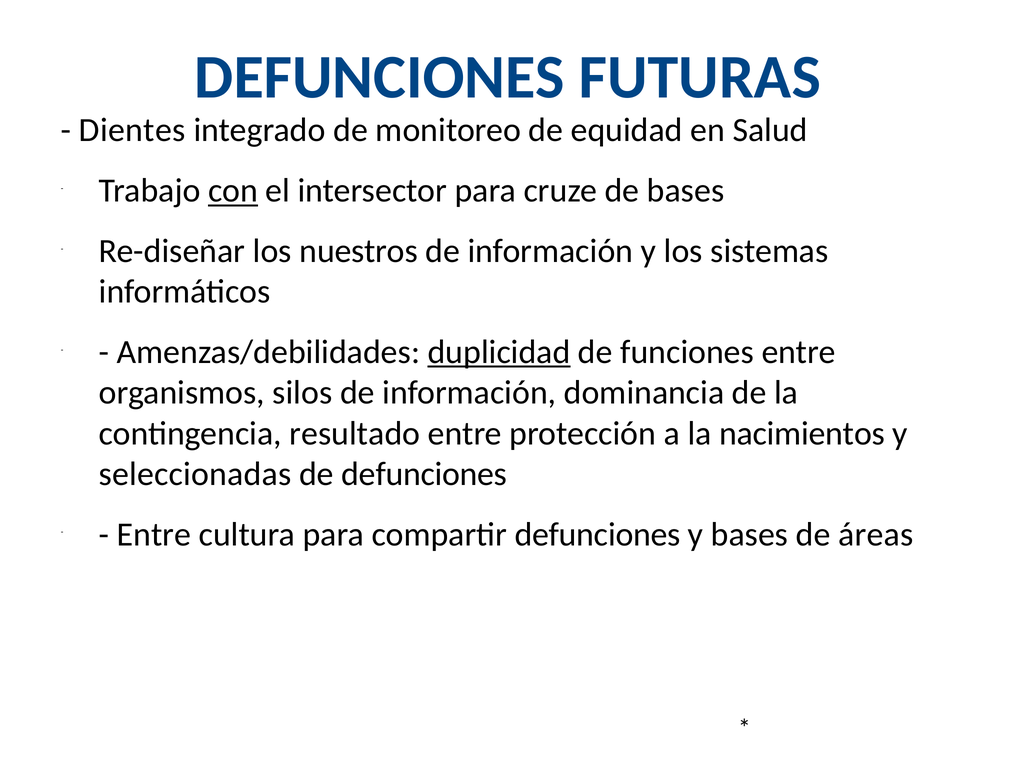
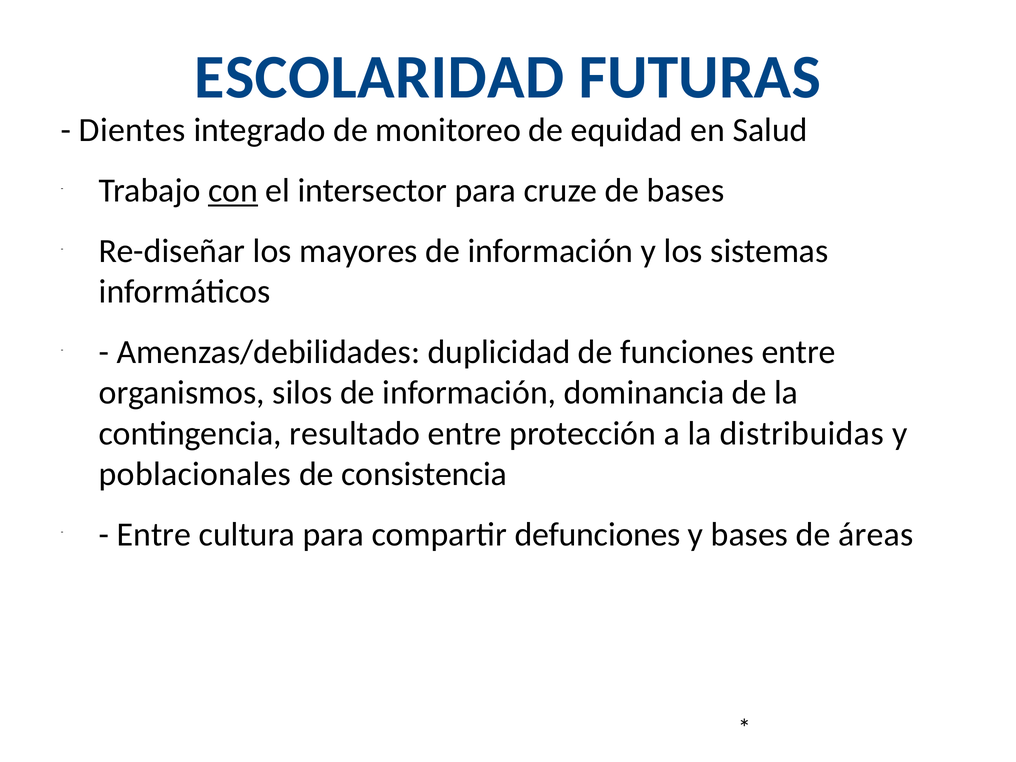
DEFUNCIONES: DEFUNCIONES -> ESCOLARIDAD (379, 77)
nuestros: nuestros -> mayores (359, 251)
duplicidad underline: present -> none (499, 352)
nacimientos: nacimientos -> distribuidas (802, 433)
seleccionadas: seleccionadas -> poblacionales (195, 474)
de defunciones: defunciones -> consistencia (424, 474)
